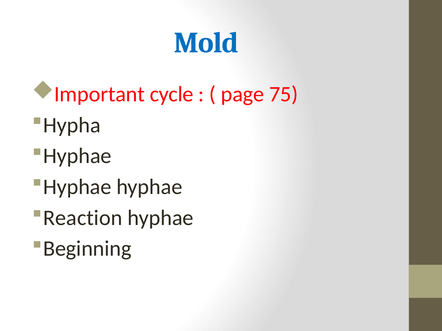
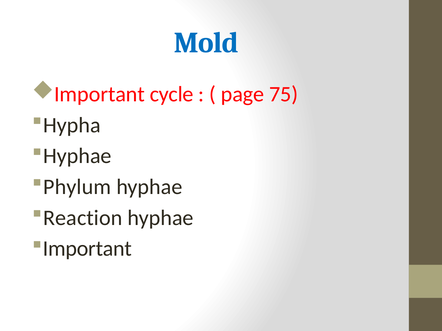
Hyphae: Hyphae -> Phylum (77, 187)
Beginning: Beginning -> Important (87, 249)
